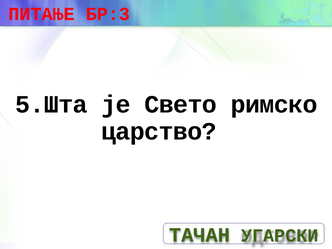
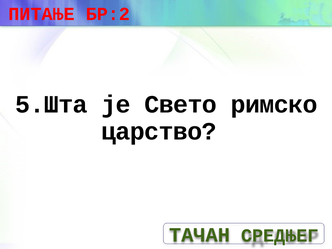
БР:3: БР:3 -> БР:2 (108, 14)
УГАРСКИ: УГАРСКИ -> СРЕДЊЕГ (280, 235)
